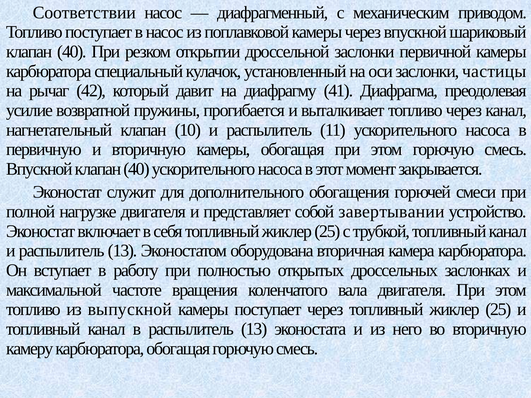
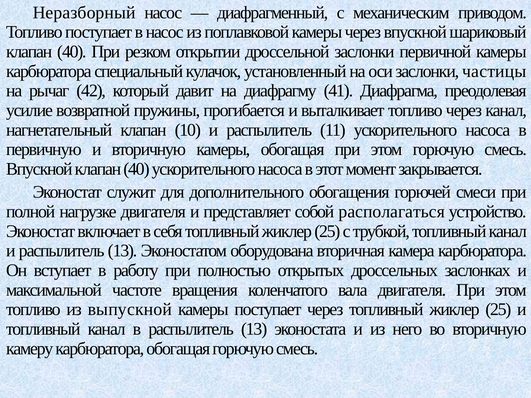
Соответствии: Соответствии -> Неразборный (84, 13)
завертывании: завертывании -> располагаться (392, 212)
